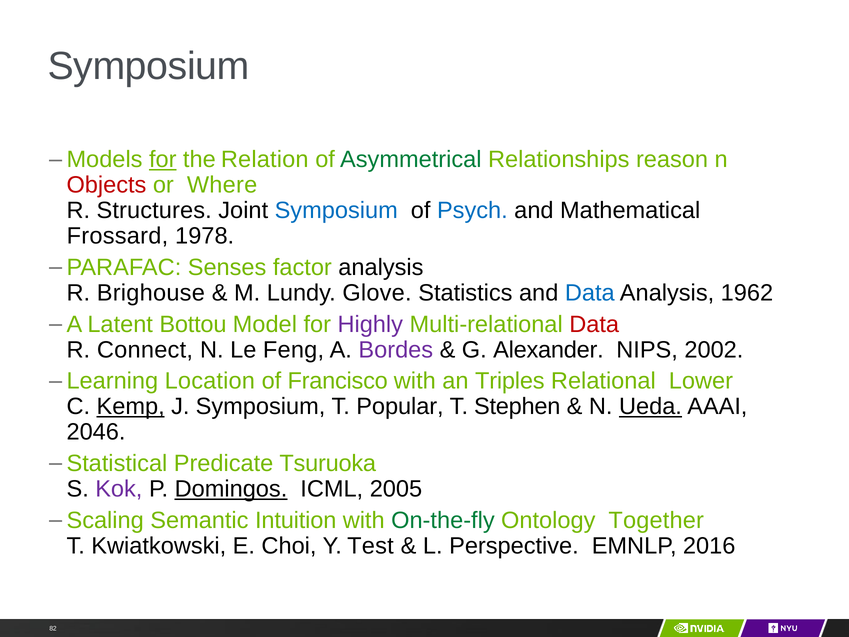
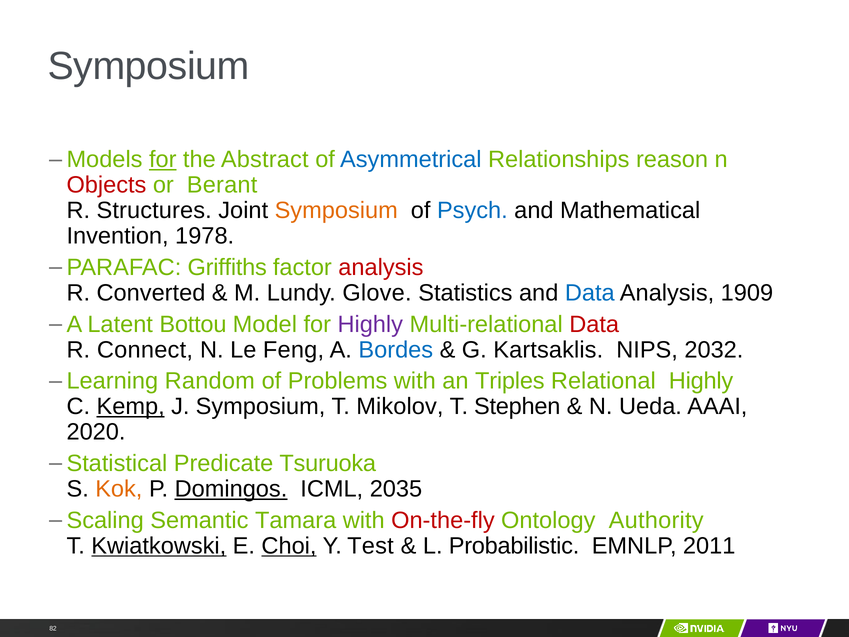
Relation: Relation -> Abstract (265, 160)
Asymmetrical colour: green -> blue (411, 160)
Where: Where -> Berant (222, 185)
Symposium colour: blue -> orange (336, 211)
Frossard: Frossard -> Invention (118, 236)
Senses: Senses -> Griffiths (227, 267)
analysis colour: black -> red (381, 267)
Brighouse: Brighouse -> Converted (151, 293)
1962: 1962 -> 1909 (747, 293)
Bordes colour: purple -> blue (396, 350)
Alexander: Alexander -> Kartsaklis (548, 350)
2002: 2002 -> 2032 (714, 350)
Location: Location -> Random (210, 381)
Francisco: Francisco -> Problems (338, 381)
Relational Lower: Lower -> Highly (701, 381)
Popular: Popular -> Mikolov (400, 407)
Ueda underline: present -> none (650, 407)
2046: 2046 -> 2020 (96, 432)
Kok colour: purple -> orange (119, 489)
2005: 2005 -> 2035 (396, 489)
Intuition: Intuition -> Tamara (296, 520)
On-the-fly colour: green -> red (443, 520)
Together: Together -> Authority (656, 520)
Kwiatkowski underline: none -> present (159, 546)
Choi underline: none -> present (289, 546)
Perspective: Perspective -> Probabilistic (514, 546)
2016: 2016 -> 2011 (709, 546)
